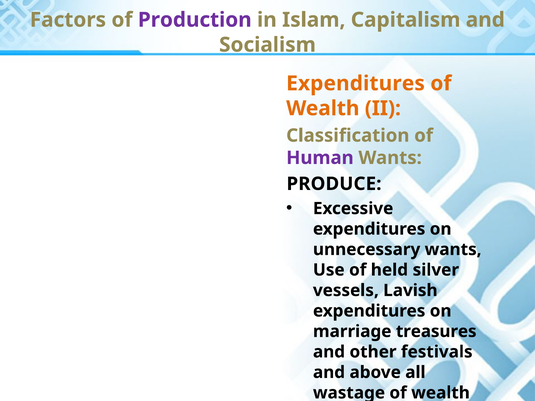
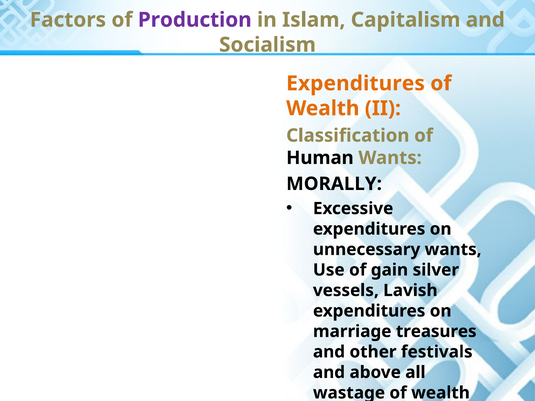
Human colour: purple -> black (320, 158)
PRODUCE: PRODUCE -> MORALLY (334, 184)
held: held -> gain (389, 270)
